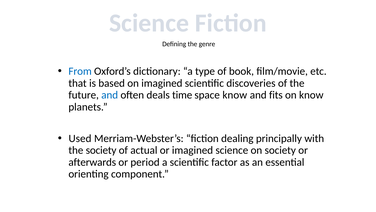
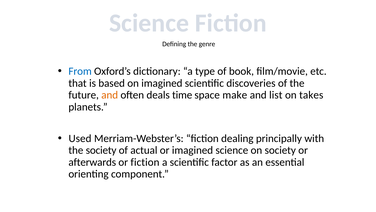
and colour: blue -> orange (110, 95)
space know: know -> make (235, 95)
fits: fits -> list (276, 95)
on know: know -> takes (311, 95)
or period: period -> fiction (145, 162)
